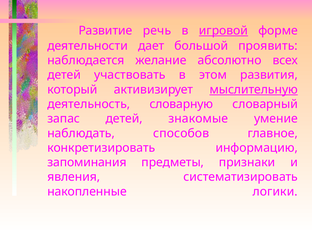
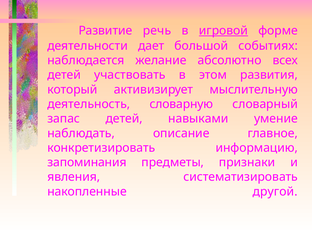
проявить: проявить -> событиях (268, 46)
мыслительную underline: present -> none (254, 90)
знакомые: знакомые -> навыками (198, 119)
способов: способов -> описание (181, 133)
логики: логики -> другой (275, 192)
